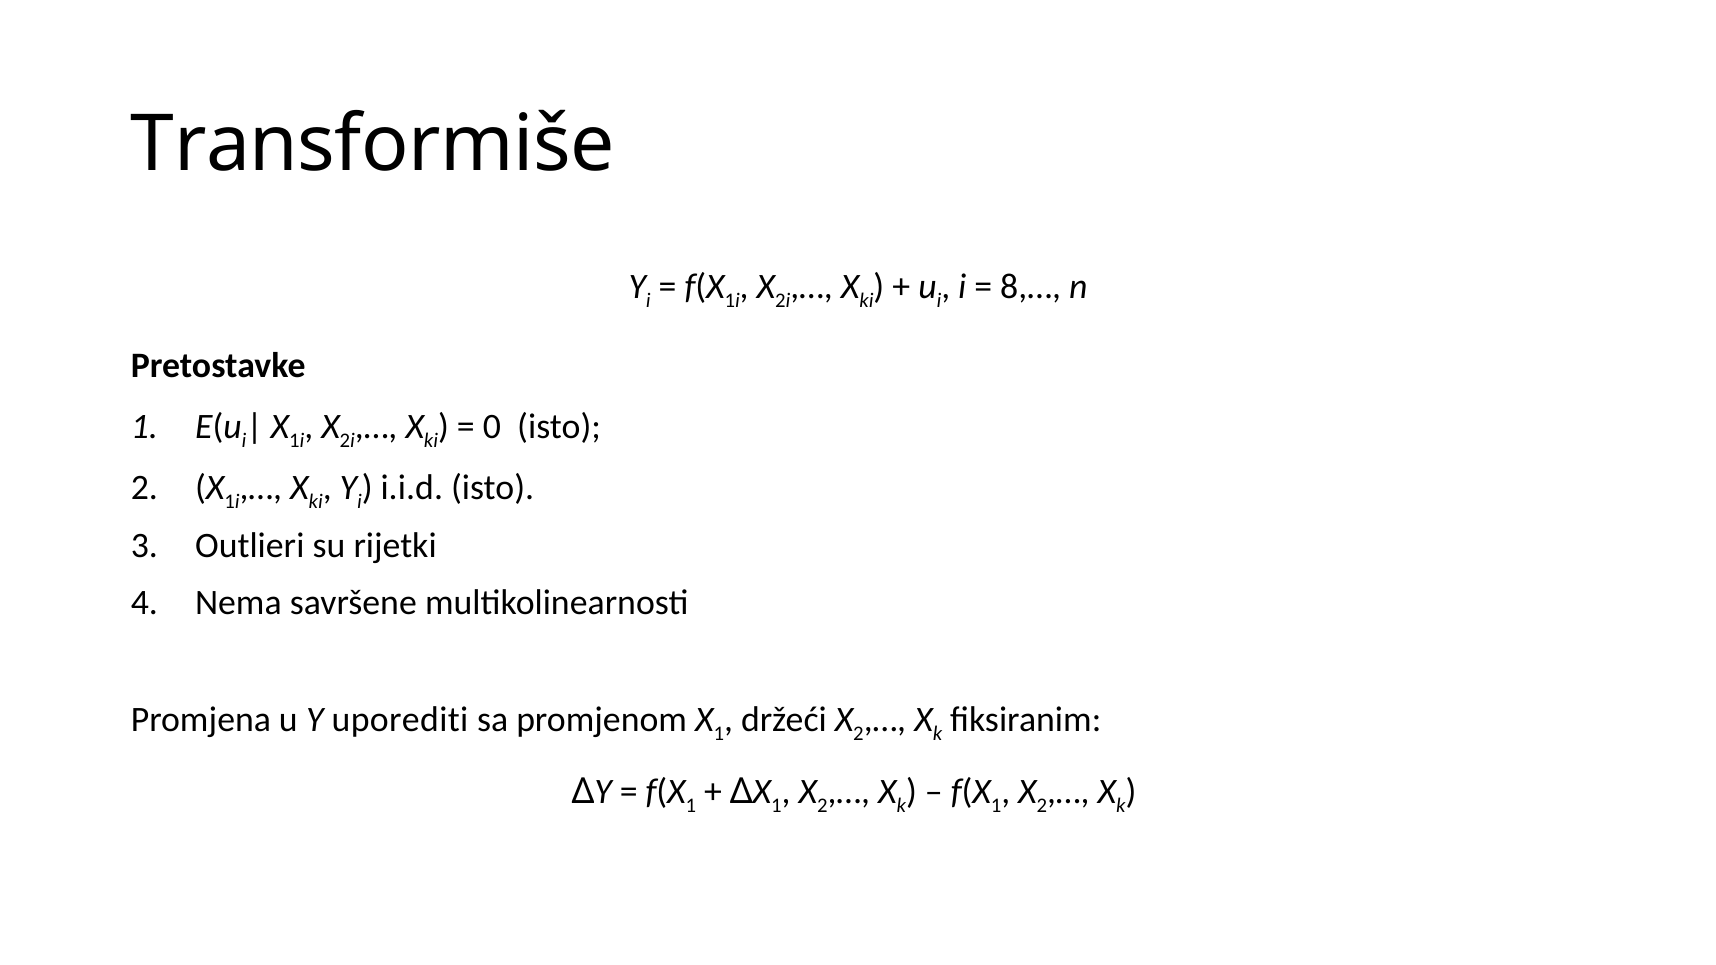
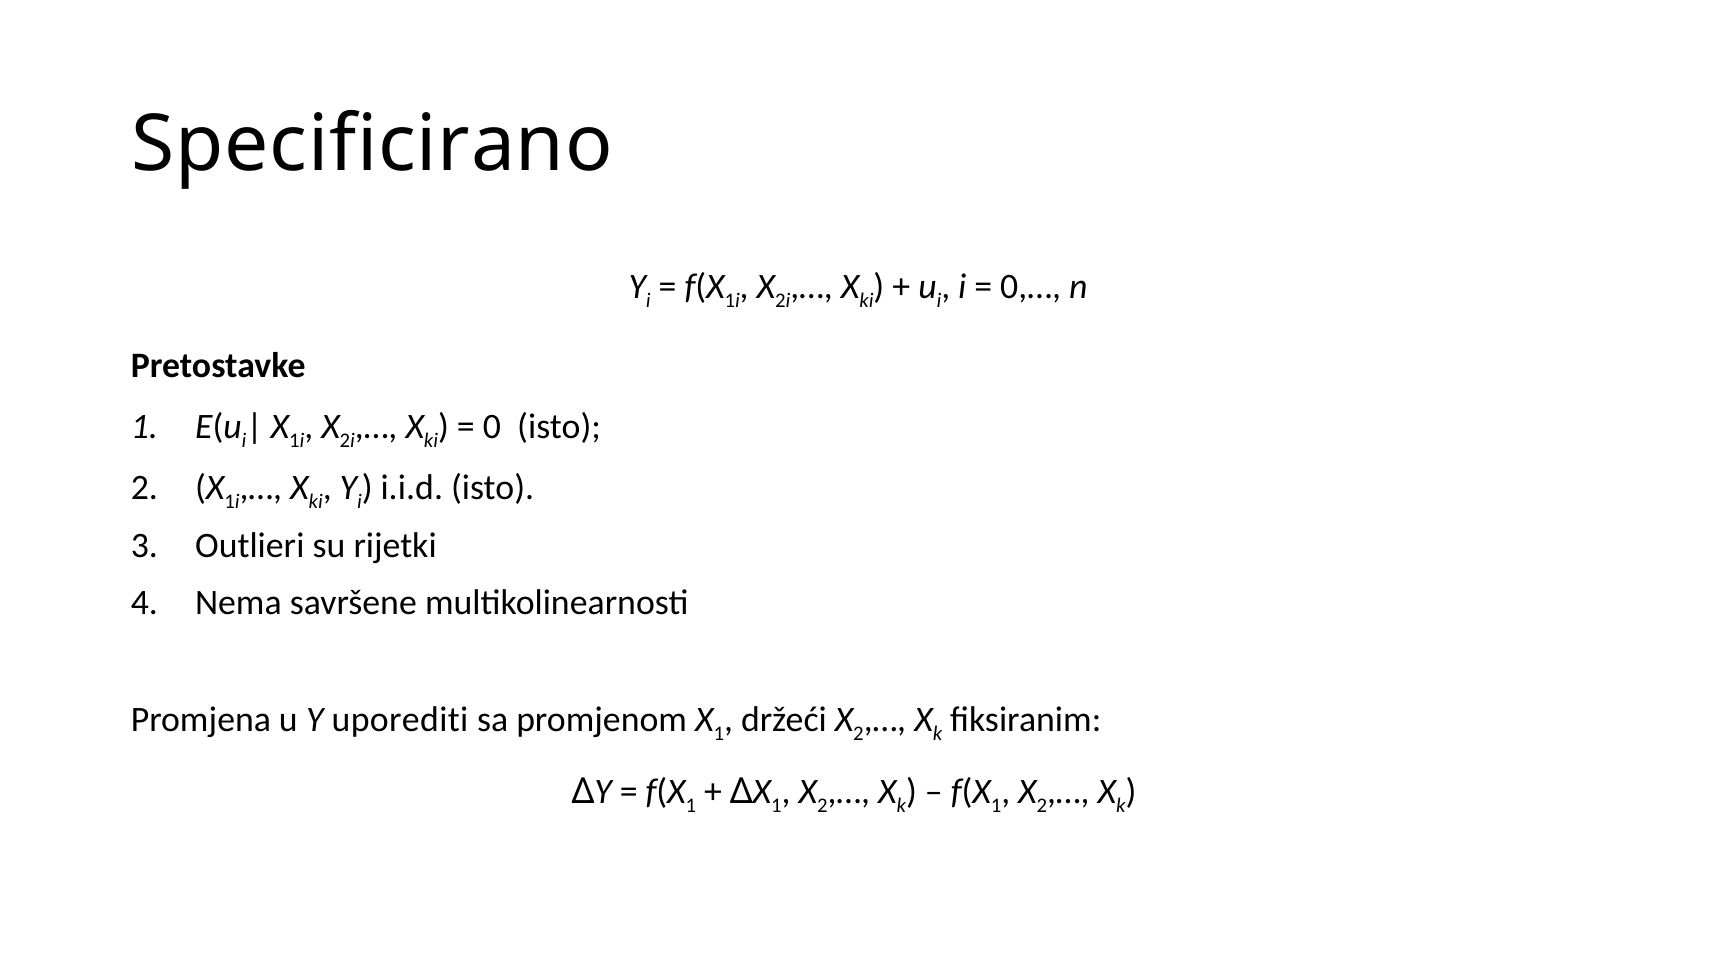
Transformiše: Transformiše -> Specificirano (372, 144)
8,…: 8,… -> 0,… (1031, 287)
